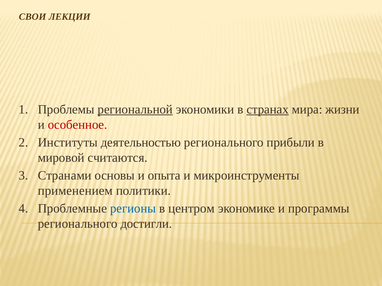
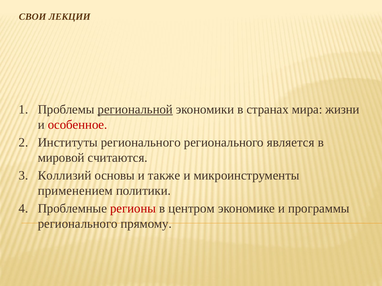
странах underline: present -> none (268, 110)
Институты деятельностью: деятельностью -> регионального (141, 143)
прибыли: прибыли -> является (291, 143)
Странами: Странами -> Коллизий (65, 176)
опыта: опыта -> также (164, 176)
регионы colour: blue -> red (133, 209)
достигли: достигли -> прямому (146, 224)
